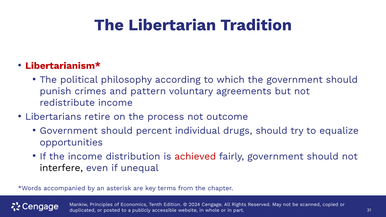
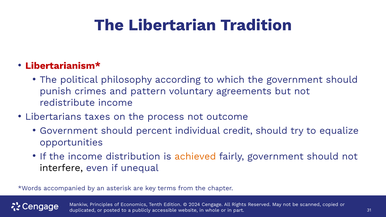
retire: retire -> taxes (97, 117)
drugs: drugs -> credit (238, 131)
achieved colour: red -> orange (195, 156)
